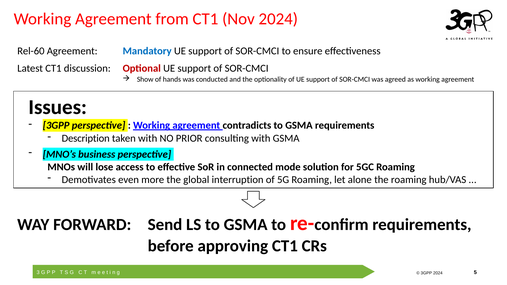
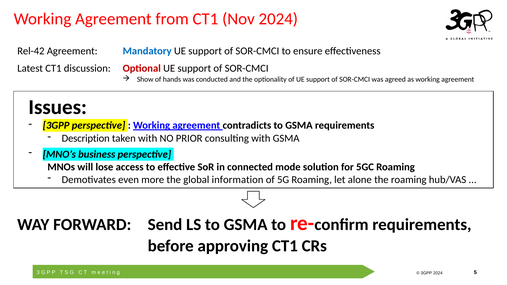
Rel-60: Rel-60 -> Rel-42 (31, 51)
interruption: interruption -> information (238, 180)
